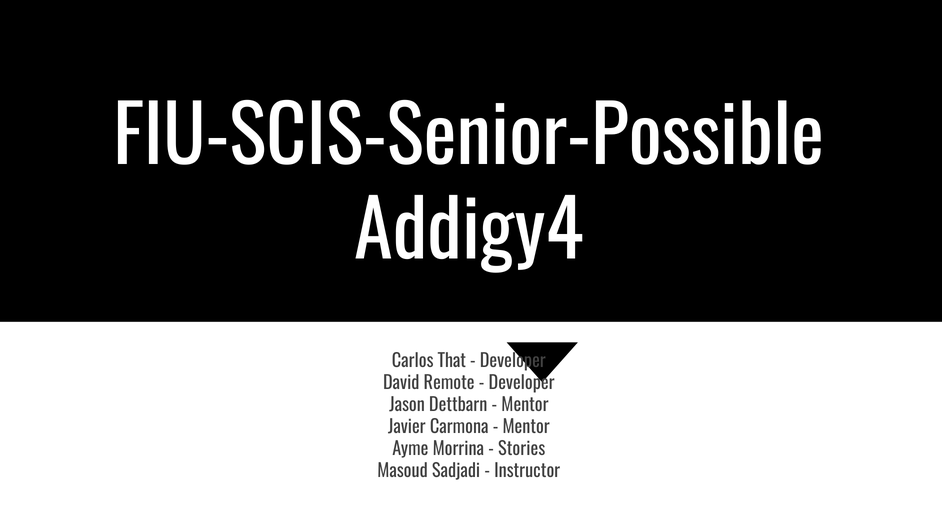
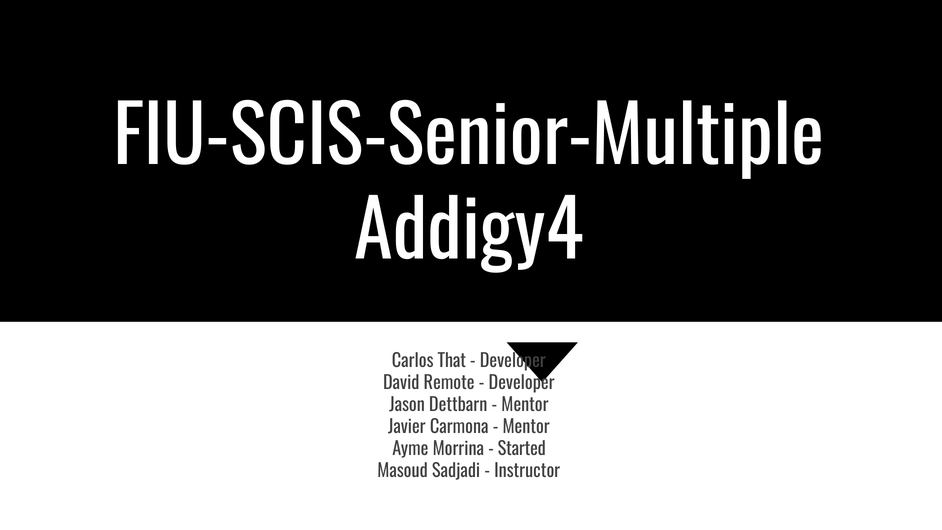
FIU-SCIS-Senior-Possible: FIU-SCIS-Senior-Possible -> FIU-SCIS-Senior-Multiple (469, 138)
Stories: Stories -> Started (522, 449)
